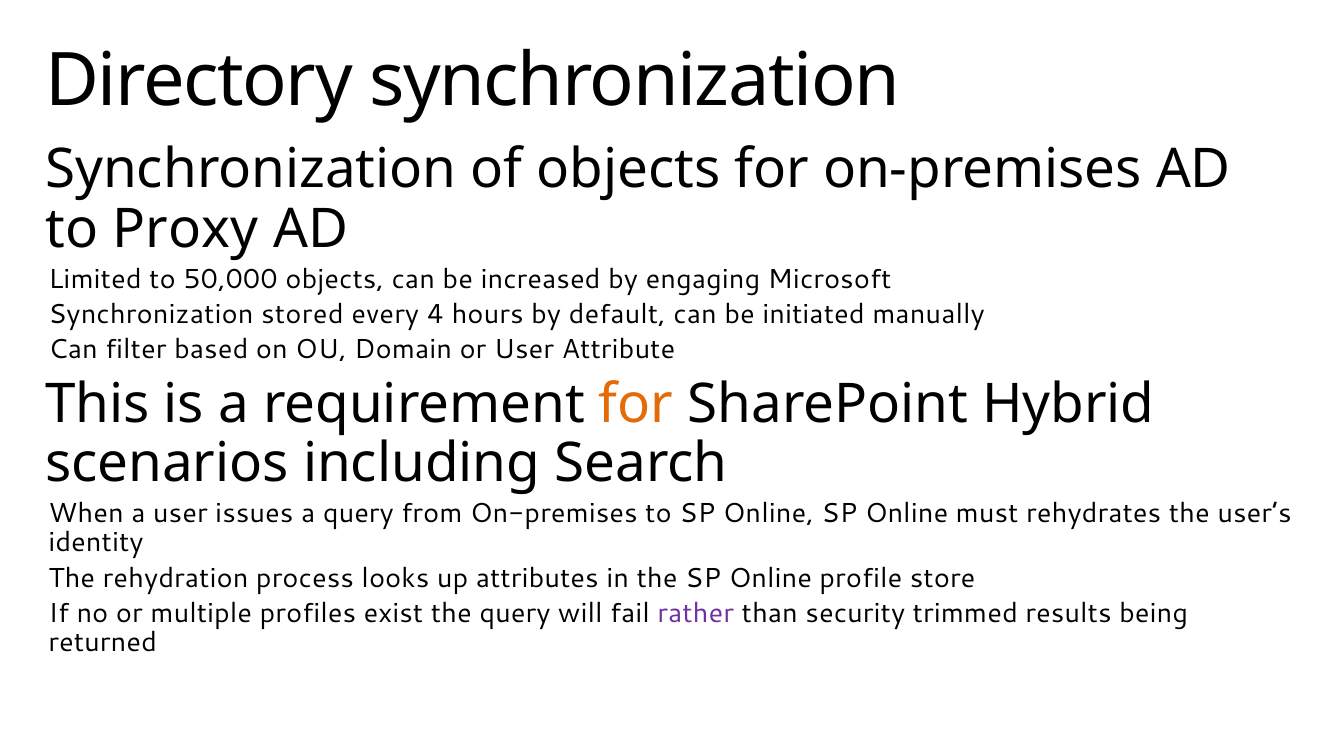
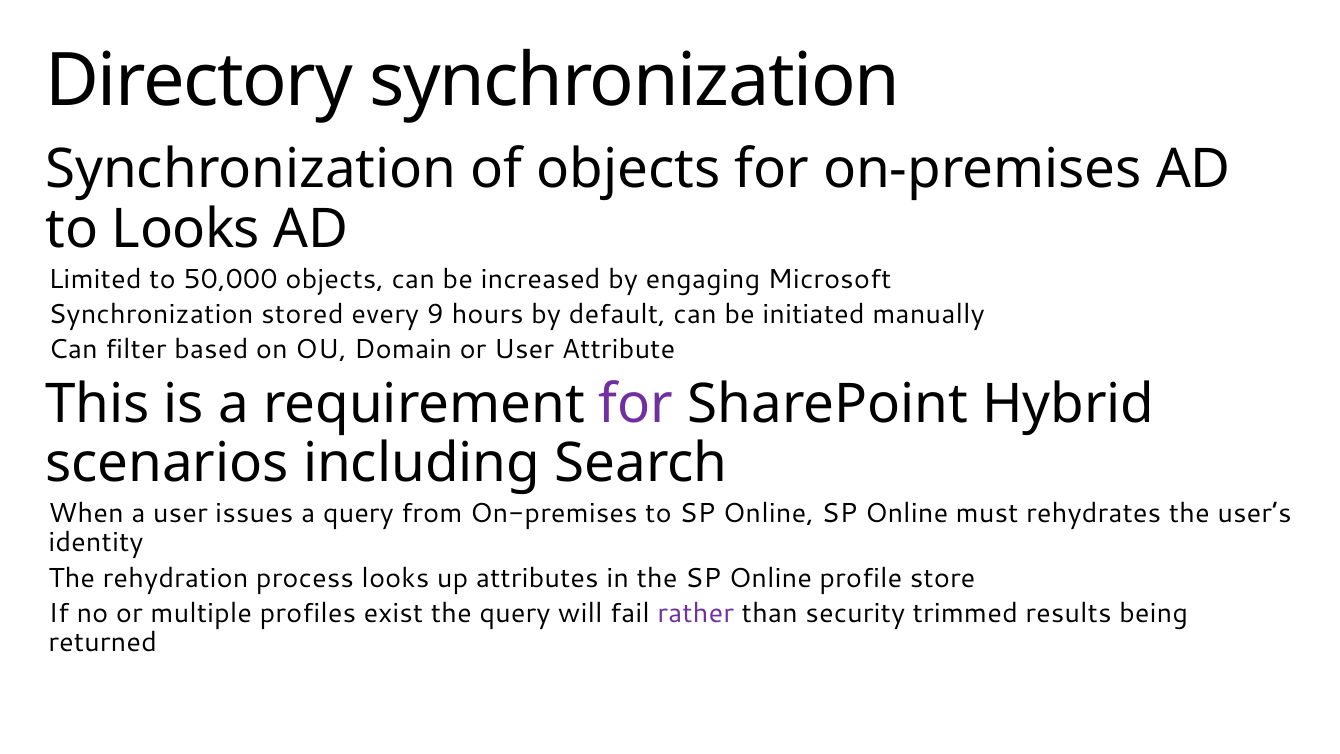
to Proxy: Proxy -> Looks (186, 229)
4: 4 -> 9 (435, 314)
for colour: orange -> purple (636, 404)
